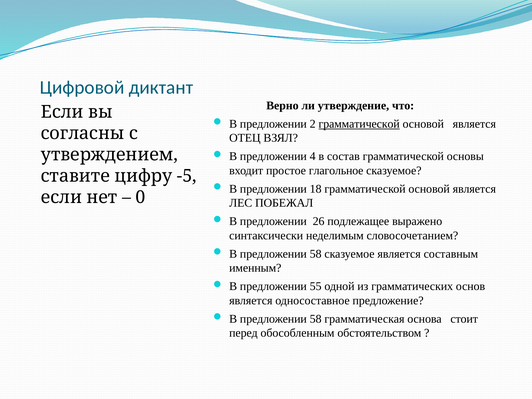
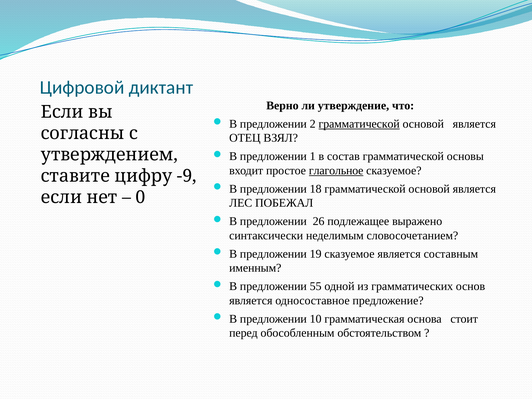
4: 4 -> 1 (313, 156)
глагольное underline: none -> present (336, 170)
-5: -5 -> -9 (187, 176)
58: 58 -> 19 (316, 254)
58: 58 -> 10 (316, 319)
